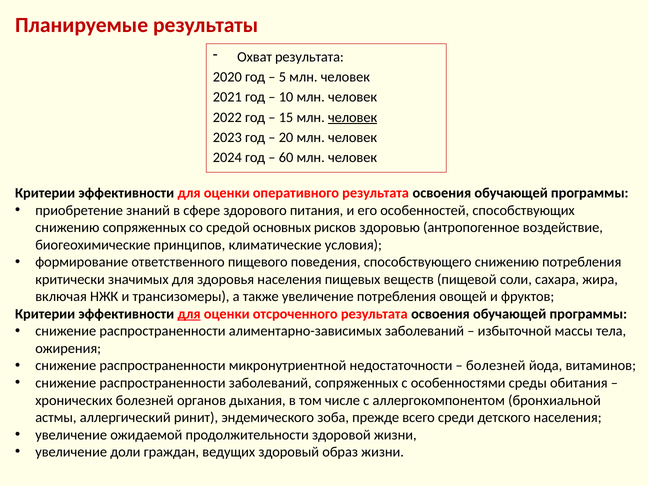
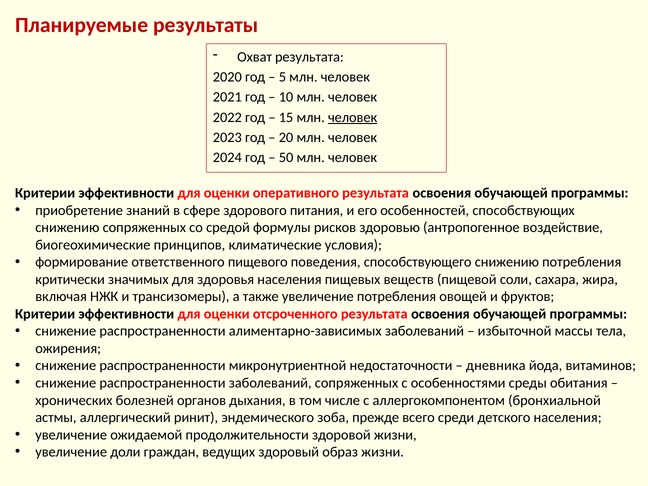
60: 60 -> 50 (286, 158)
основных: основных -> формулы (282, 228)
для underline: present -> none (189, 314)
болезней: болезней -> дневника (496, 366)
